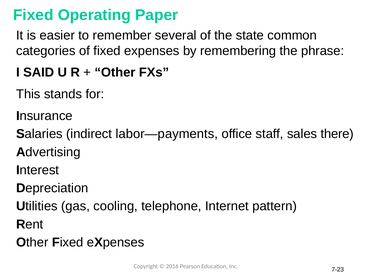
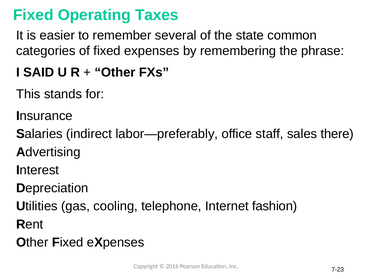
Paper: Paper -> Taxes (157, 15)
labor—payments: labor—payments -> labor—preferably (167, 134)
pattern: pattern -> fashion (275, 206)
